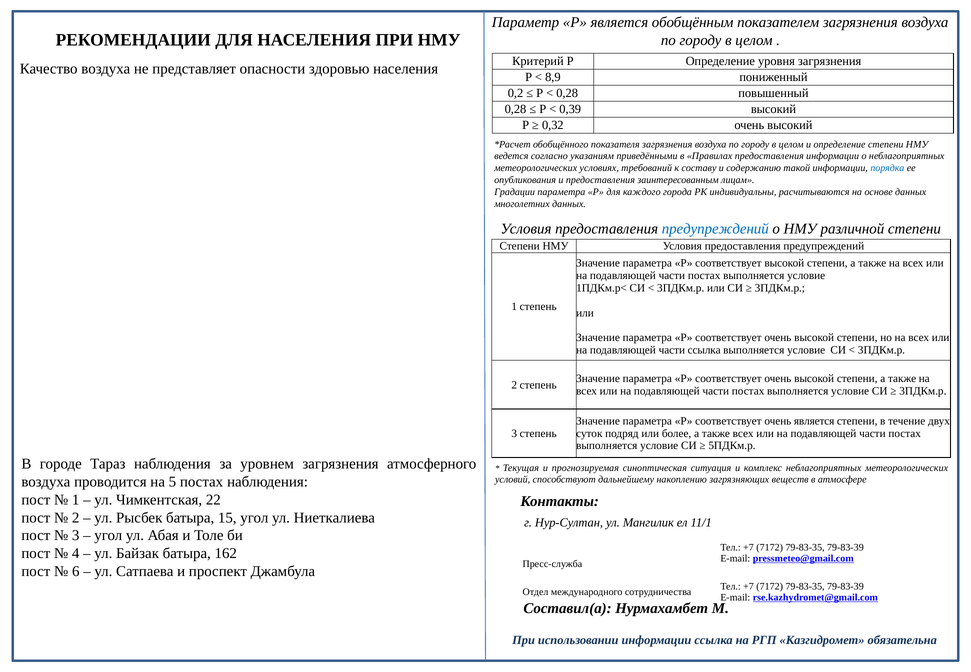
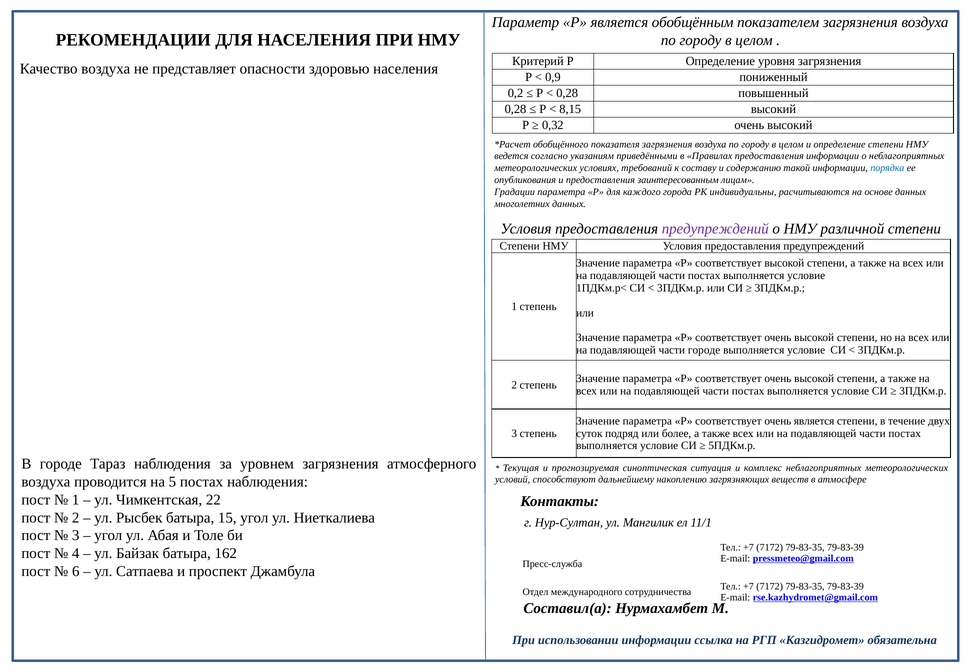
8,9: 8,9 -> 0,9 (553, 77)
0,39: 0,39 -> 8,15 (570, 109)
предупреждений colour: blue -> purple (715, 229)
части ссылка: ссылка -> городе (704, 350)
